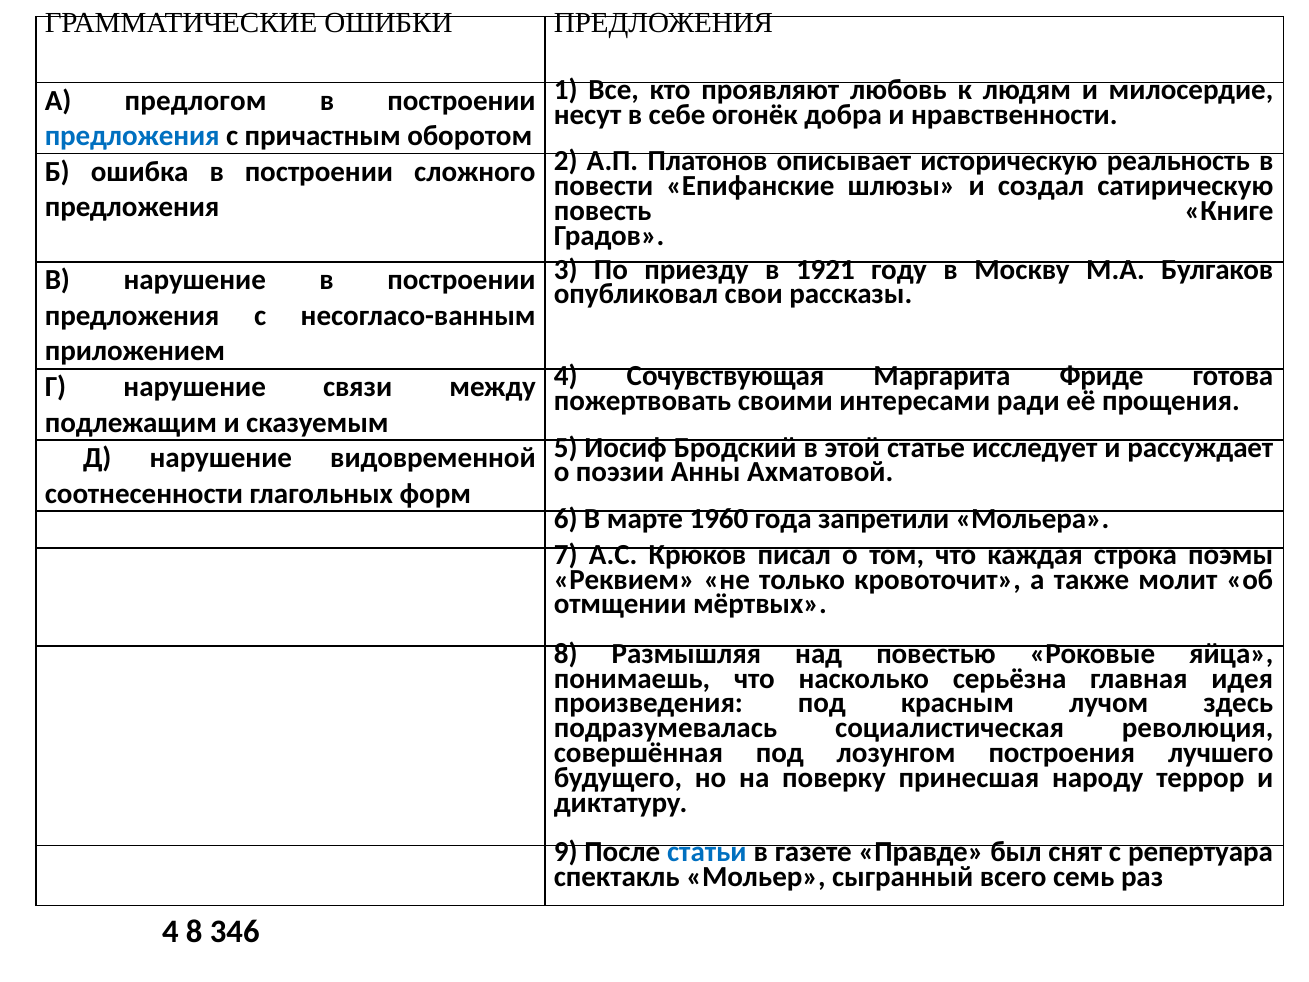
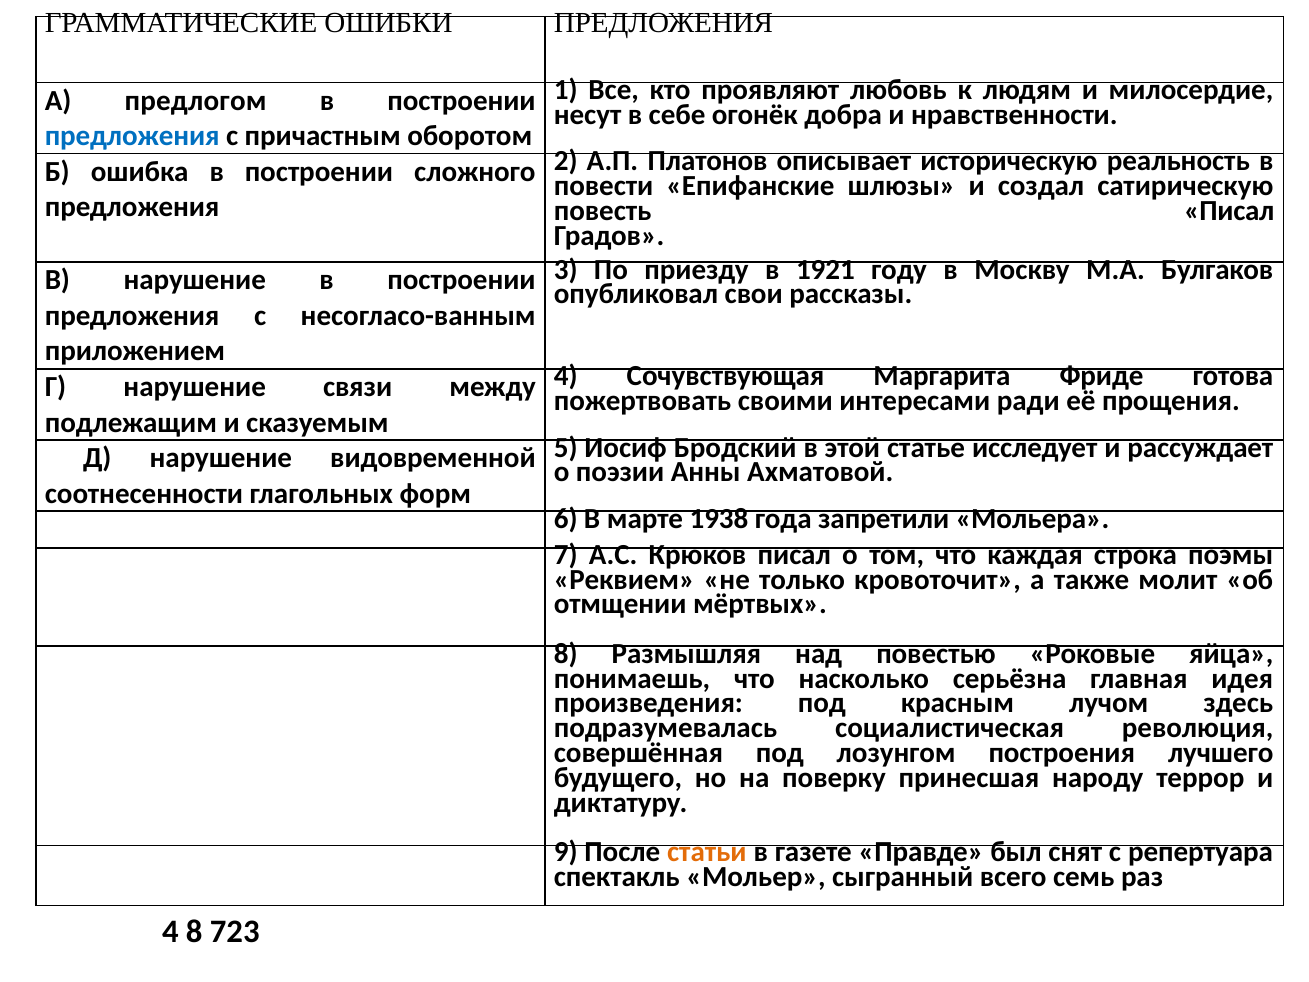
повесть Книге: Книге -> Писал (1229, 211)
1960: 1960 -> 1938 (719, 518)
статьи colour: blue -> orange (707, 852)
346: 346 -> 723 (235, 932)
